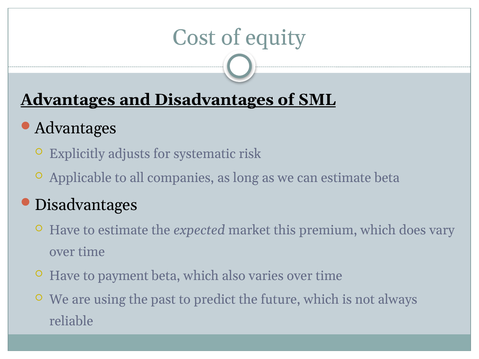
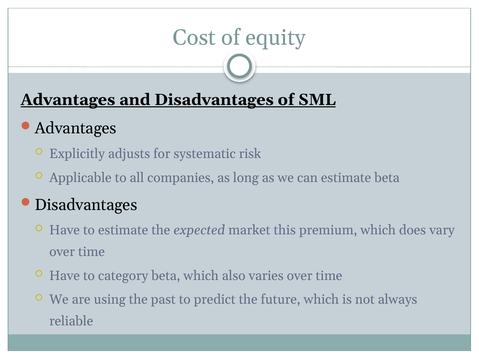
payment: payment -> category (123, 276)
